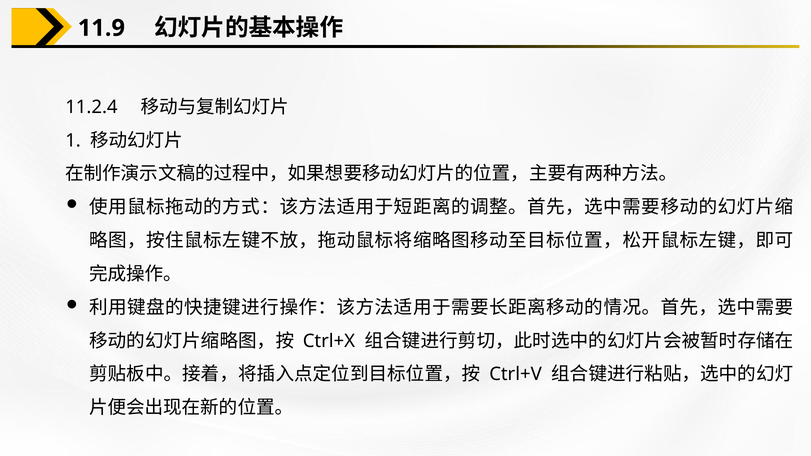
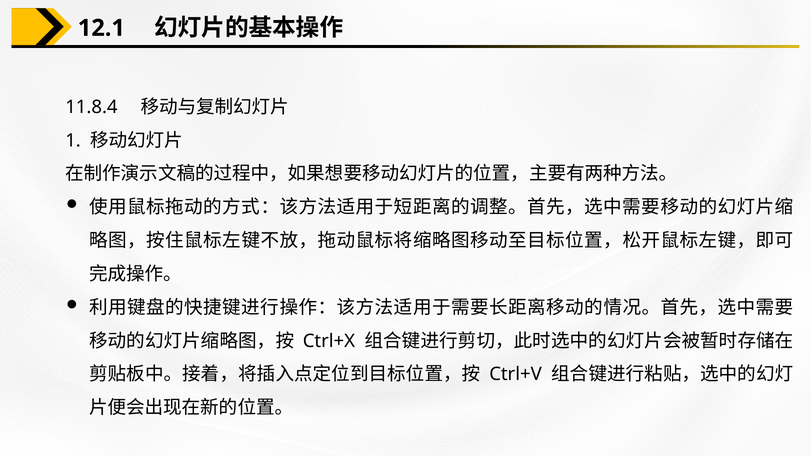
11.9: 11.9 -> 12.1 (101, 28)
11.2.4: 11.2.4 -> 11.8.4 (91, 107)
